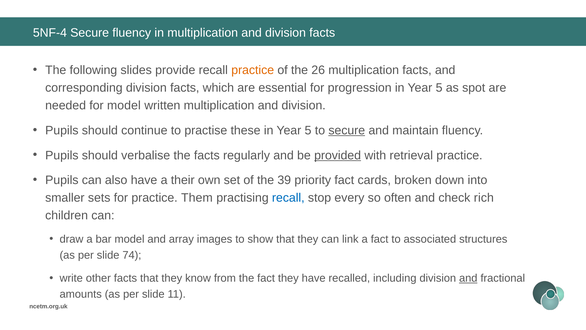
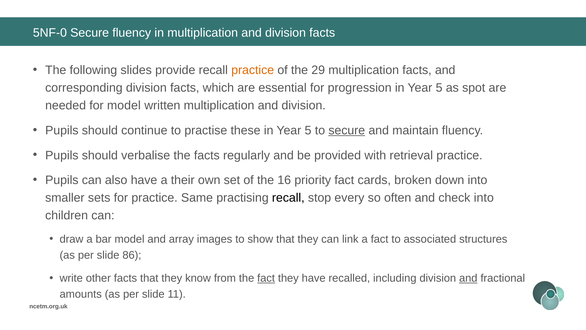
5NF-4: 5NF-4 -> 5NF-0 (50, 33)
26: 26 -> 29 (318, 70)
provided underline: present -> none (338, 155)
39: 39 -> 16 (284, 180)
Them: Them -> Same (197, 198)
recall colour: blue -> black (288, 198)
check rich: rich -> into (484, 198)
74: 74 -> 86 (132, 255)
fact underline: none -> present (266, 278)
